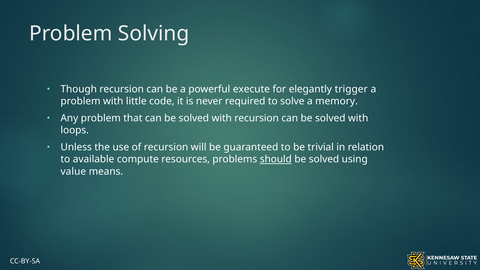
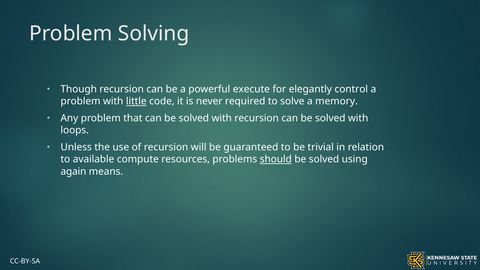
trigger: trigger -> control (351, 89)
little underline: none -> present (136, 101)
value: value -> again (73, 171)
